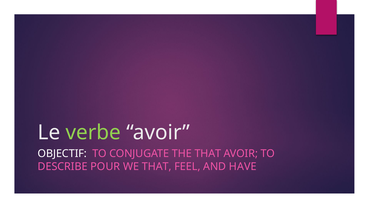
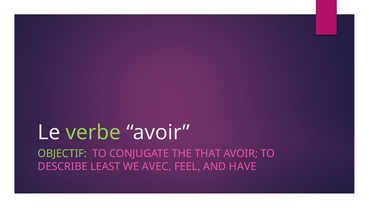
OBJECTIF colour: white -> light green (62, 153)
POUR: POUR -> LEAST (105, 166)
WE THAT: THAT -> AVEC (157, 166)
